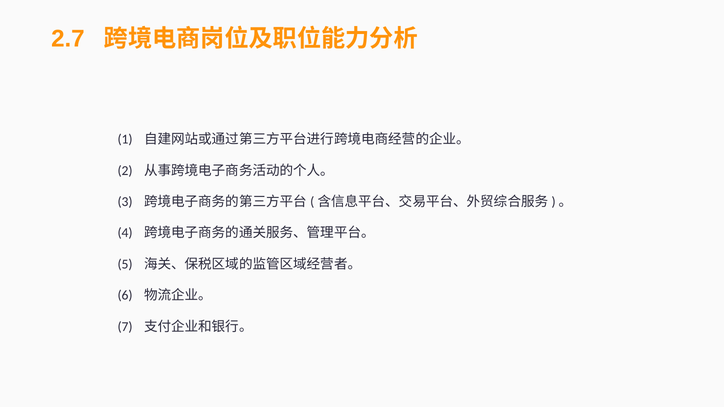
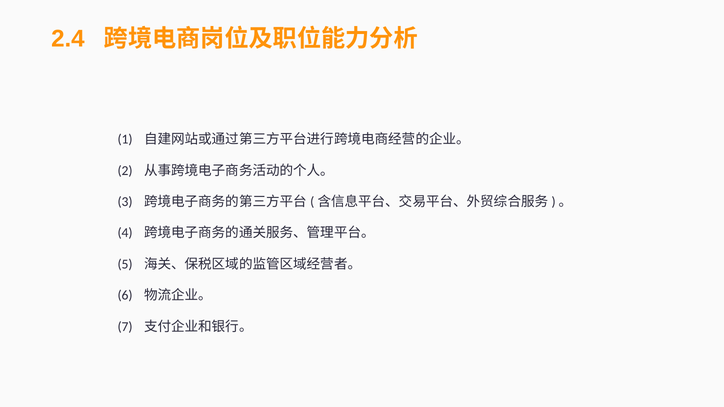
2.7: 2.7 -> 2.4 (68, 39)
